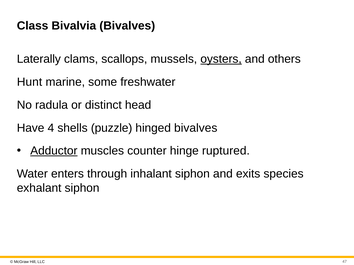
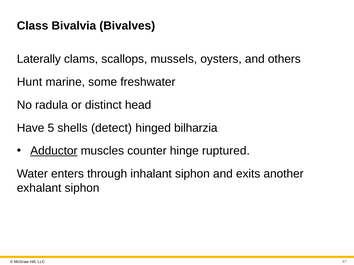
oysters underline: present -> none (221, 59)
4: 4 -> 5 (51, 128)
puzzle: puzzle -> detect (111, 128)
hinged bivalves: bivalves -> bilharzia (196, 128)
species: species -> another (284, 174)
